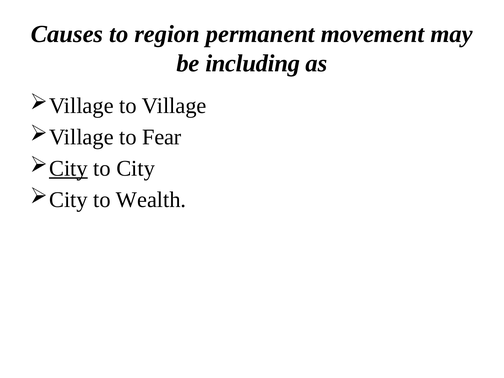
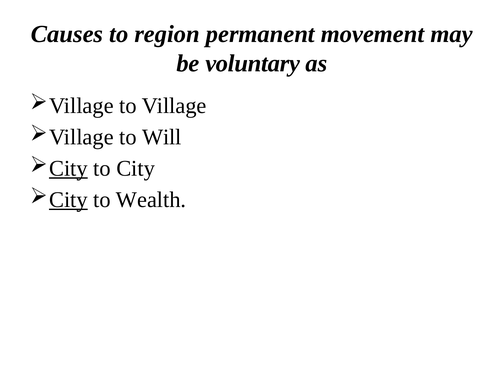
including: including -> voluntary (253, 63)
Fear: Fear -> Will (162, 137)
City underline: none -> present (68, 200)
